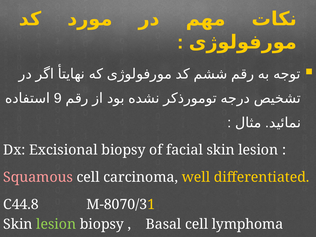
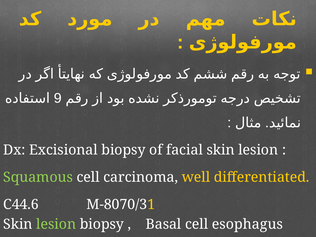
Squamous colour: pink -> light green (38, 177)
C44.8: C44.8 -> C44.6 (21, 204)
lymphoma: lymphoma -> esophagus (247, 224)
